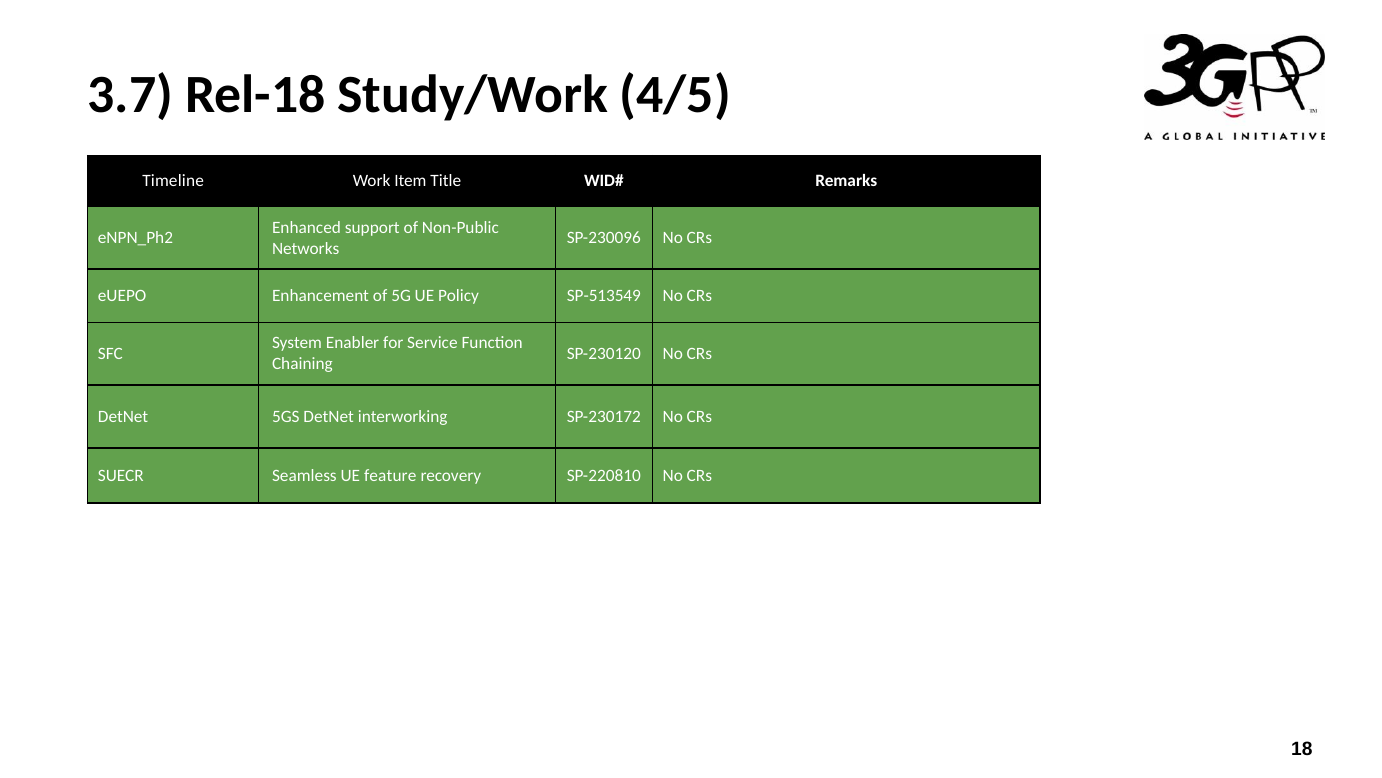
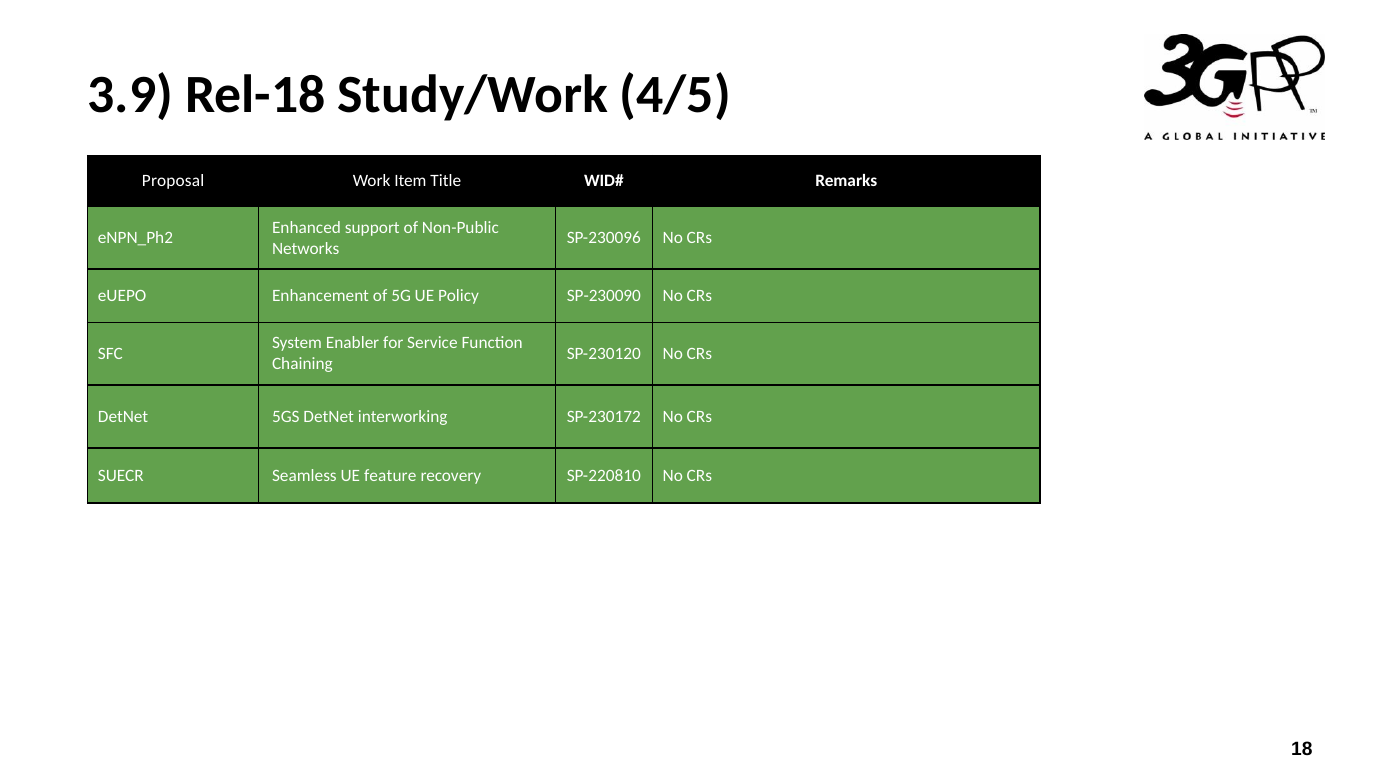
3.7: 3.7 -> 3.9 (130, 94)
Timeline: Timeline -> Proposal (173, 181)
SP-513549: SP-513549 -> SP-230090 (604, 296)
